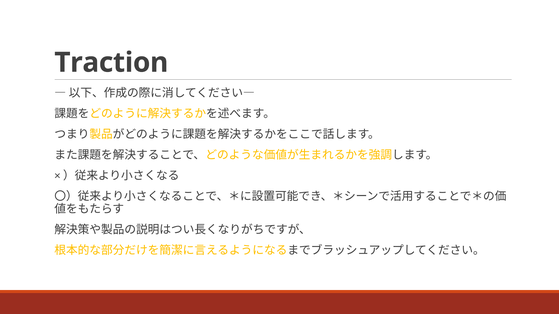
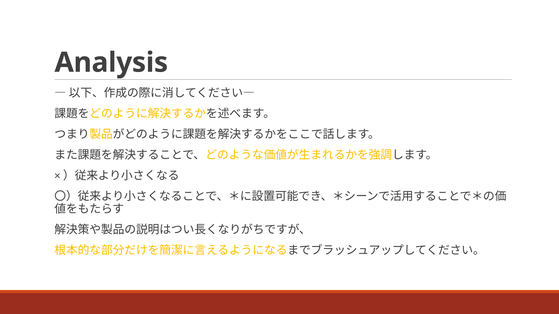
Traction: Traction -> Analysis (111, 63)
